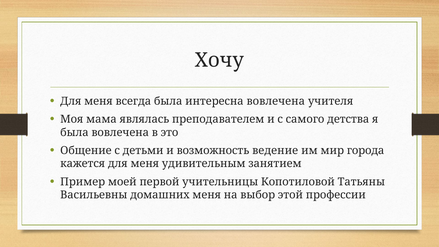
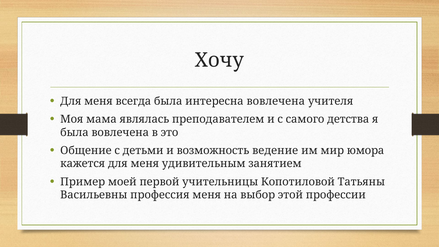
города: города -> юмора (366, 150)
домашних: домашних -> профессия (160, 195)
